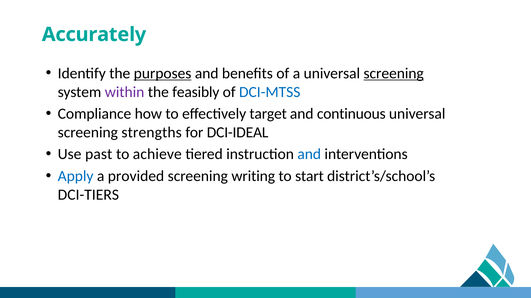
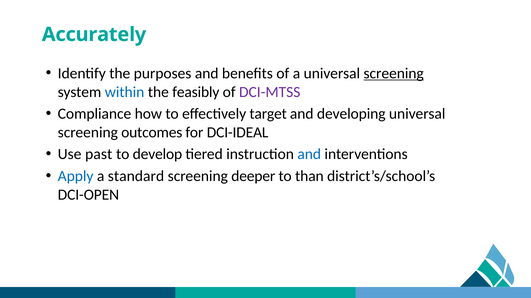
purposes underline: present -> none (163, 74)
within colour: purple -> blue (125, 92)
DCI-MTSS colour: blue -> purple (270, 92)
continuous: continuous -> developing (351, 114)
strengths: strengths -> outcomes (152, 133)
achieve: achieve -> develop (157, 155)
provided: provided -> standard (136, 176)
writing: writing -> deeper (253, 176)
start: start -> than (309, 176)
DCI-TIERS: DCI-TIERS -> DCI-OPEN (88, 195)
